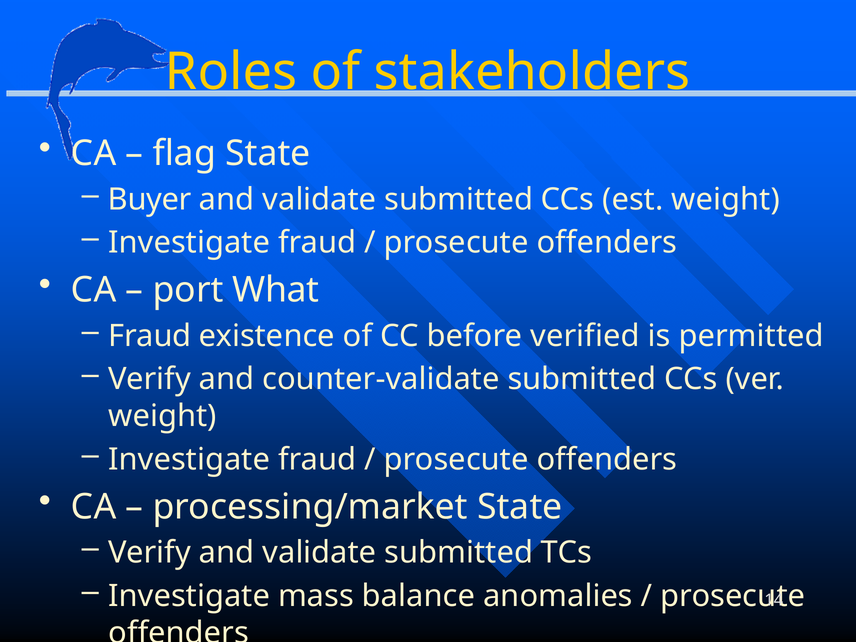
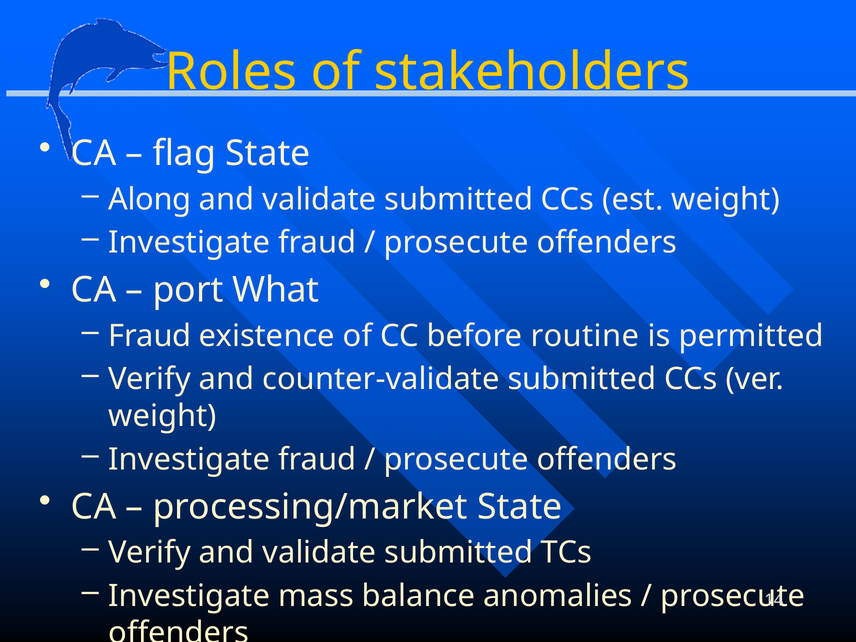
Buyer: Buyer -> Along (150, 199)
verified: verified -> routine (585, 336)
